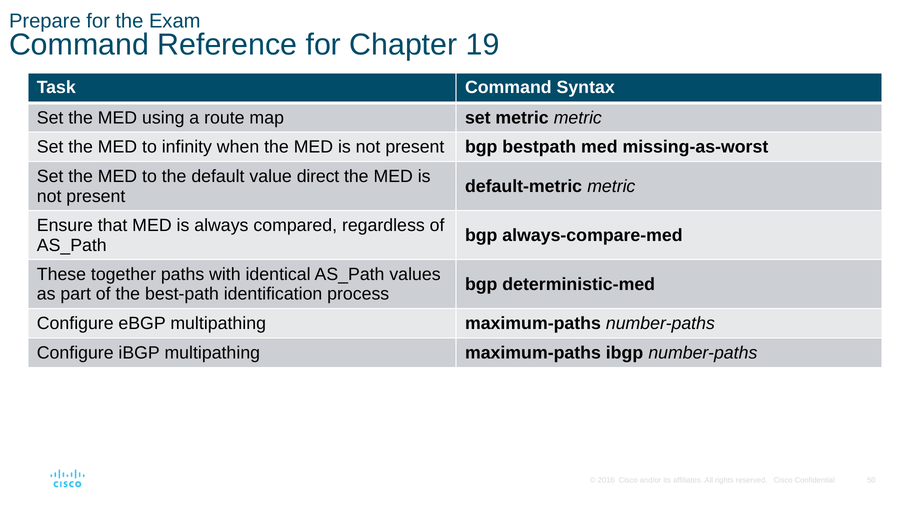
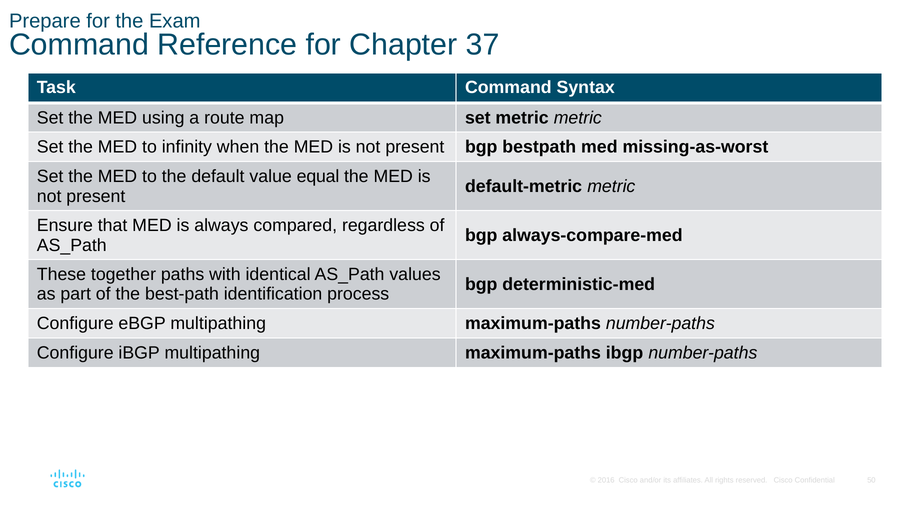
19: 19 -> 37 (483, 45)
direct: direct -> equal (318, 176)
